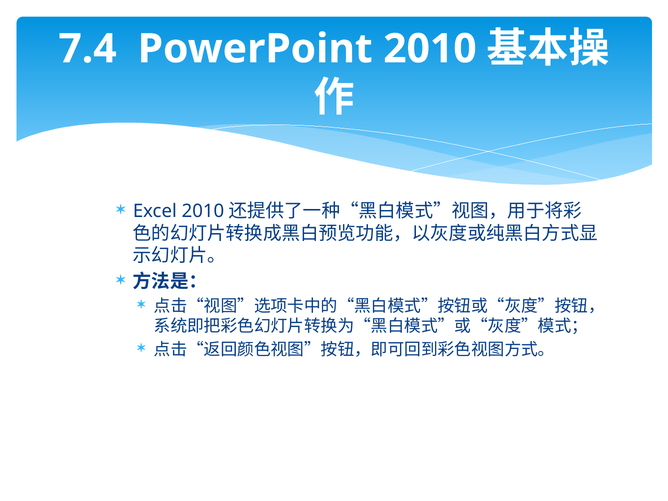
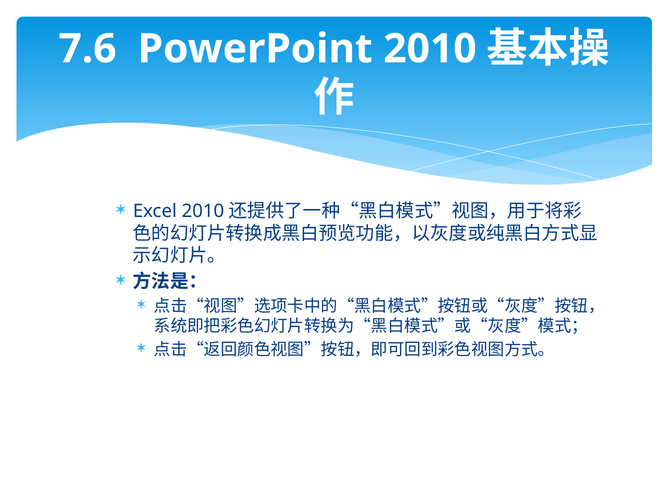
7.4: 7.4 -> 7.6 (88, 49)
